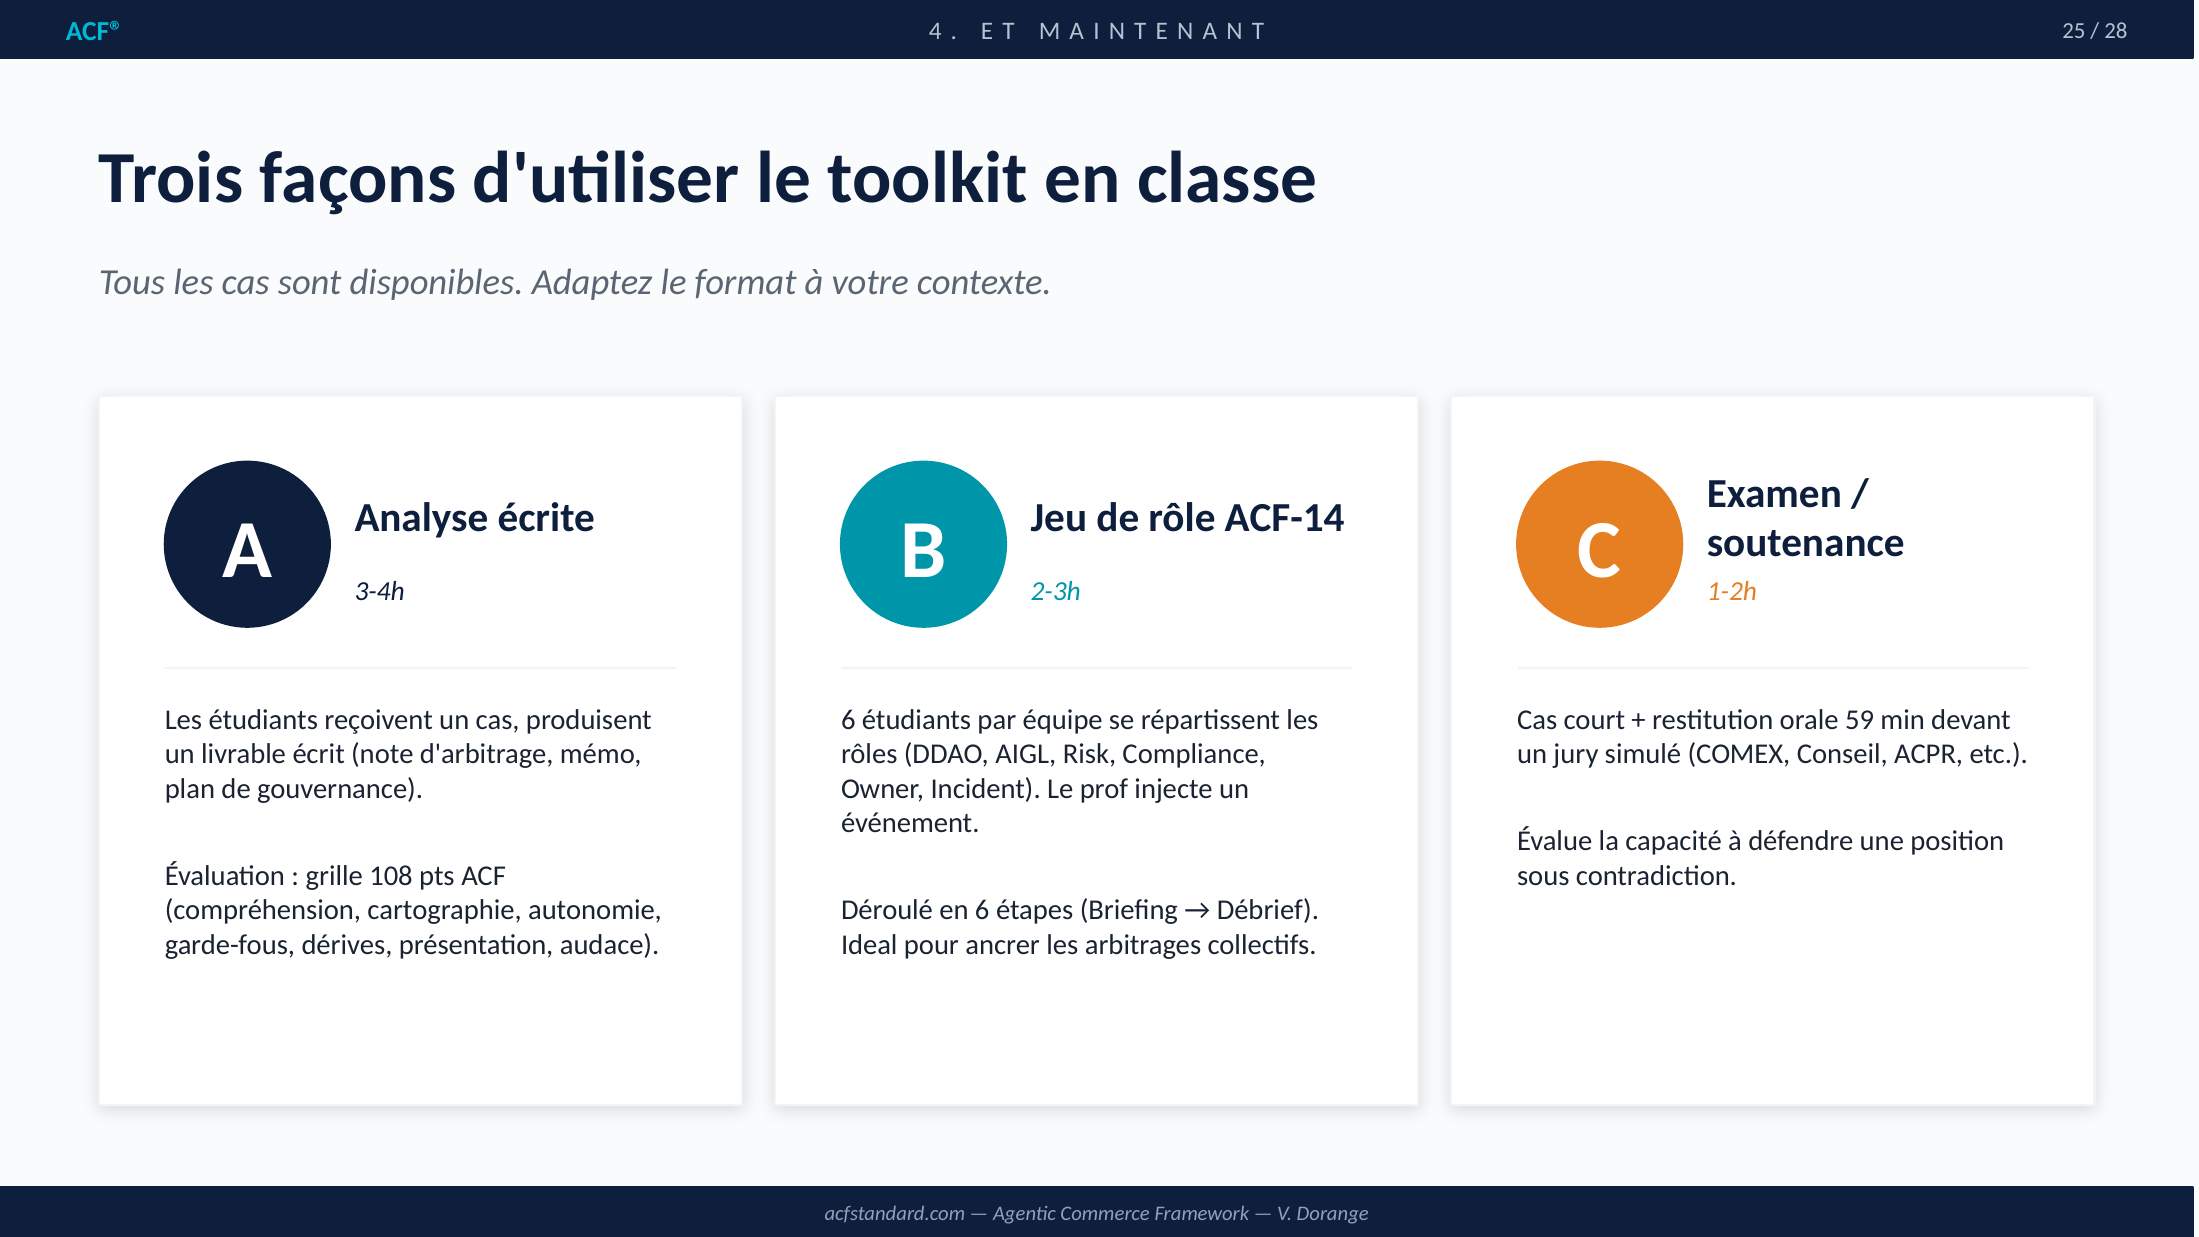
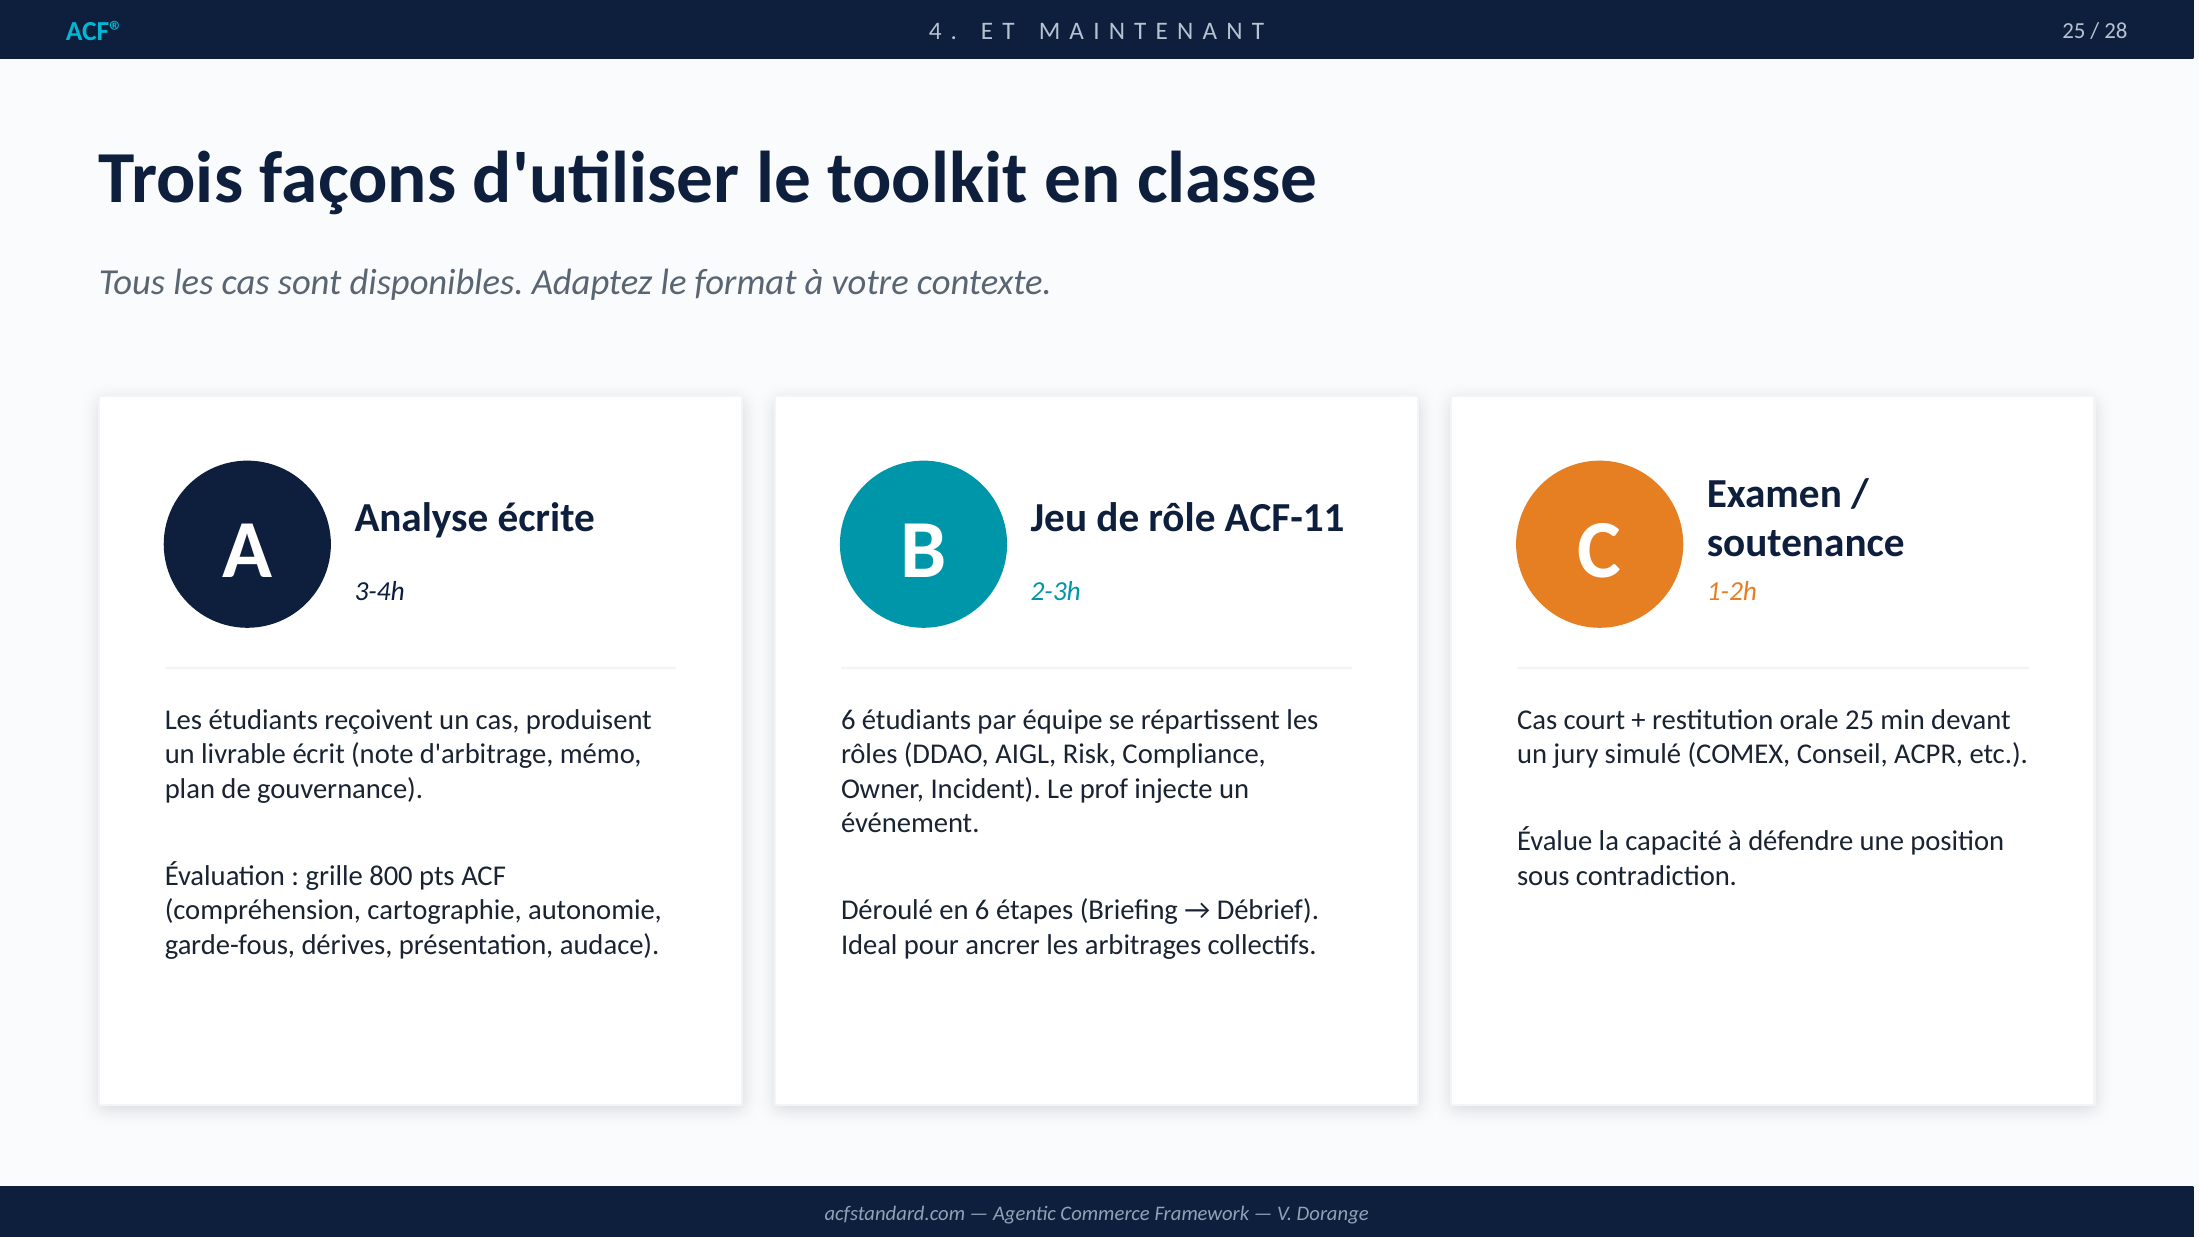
ACF-14: ACF-14 -> ACF-11 (1285, 518)
orale 59: 59 -> 25 (1860, 720)
108: 108 -> 800 (391, 876)
